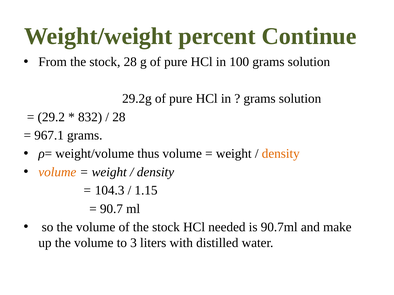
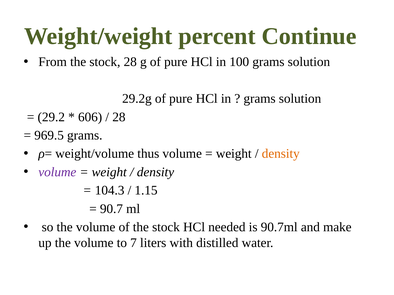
832: 832 -> 606 (90, 117)
967.1: 967.1 -> 969.5 (49, 136)
volume colour: orange -> purple (57, 172)
3: 3 -> 7 (134, 243)
